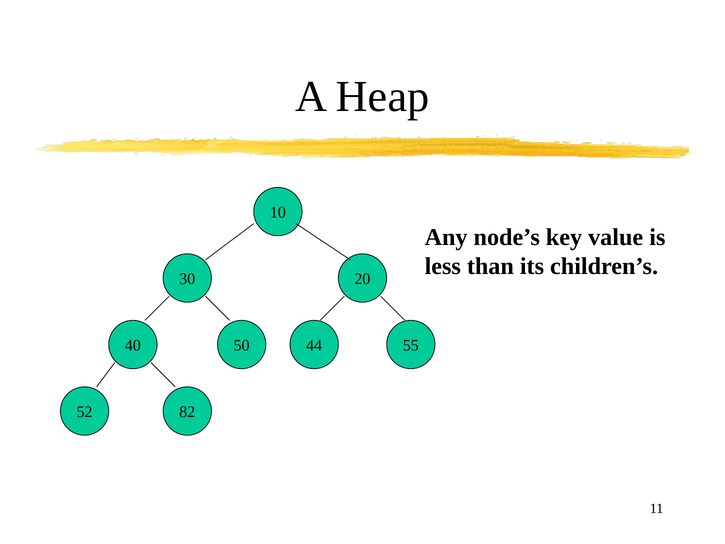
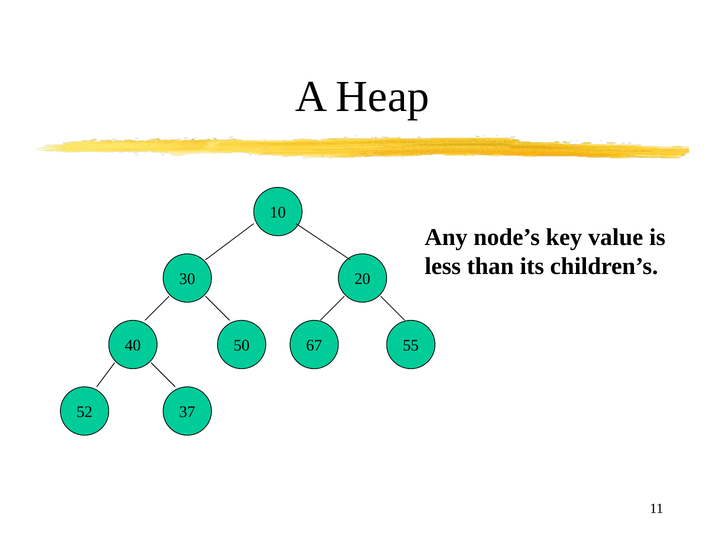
44: 44 -> 67 (314, 345)
82: 82 -> 37 (187, 412)
